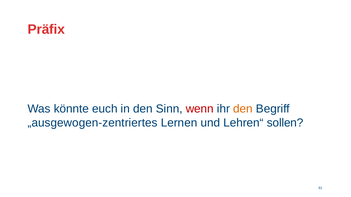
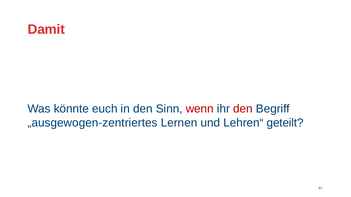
Präfix: Präfix -> Damit (46, 30)
den colour: orange -> red (243, 109)
sollen: sollen -> geteilt (285, 123)
